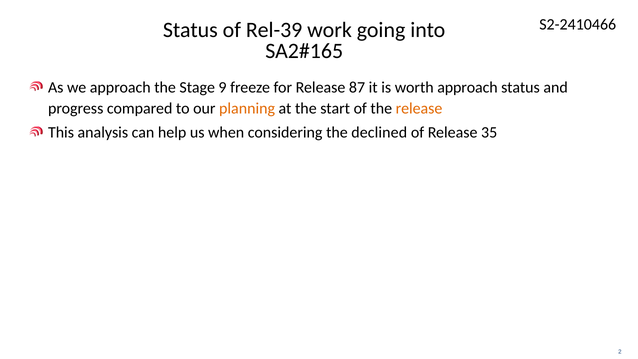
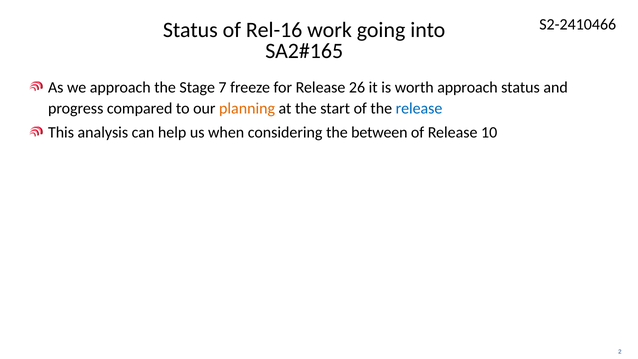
Rel-39: Rel-39 -> Rel-16 (274, 30)
9: 9 -> 7 (223, 87)
87: 87 -> 26 (357, 87)
release colour: orange -> blue (419, 108)
declined: declined -> between (379, 133)
35: 35 -> 10 (489, 133)
